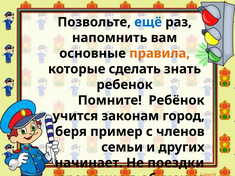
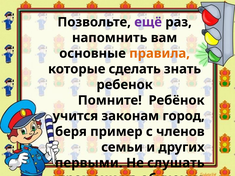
ещё colour: blue -> purple (148, 22)
начинает: начинает -> первыми (89, 163)
поездки: поездки -> слушать (176, 163)
